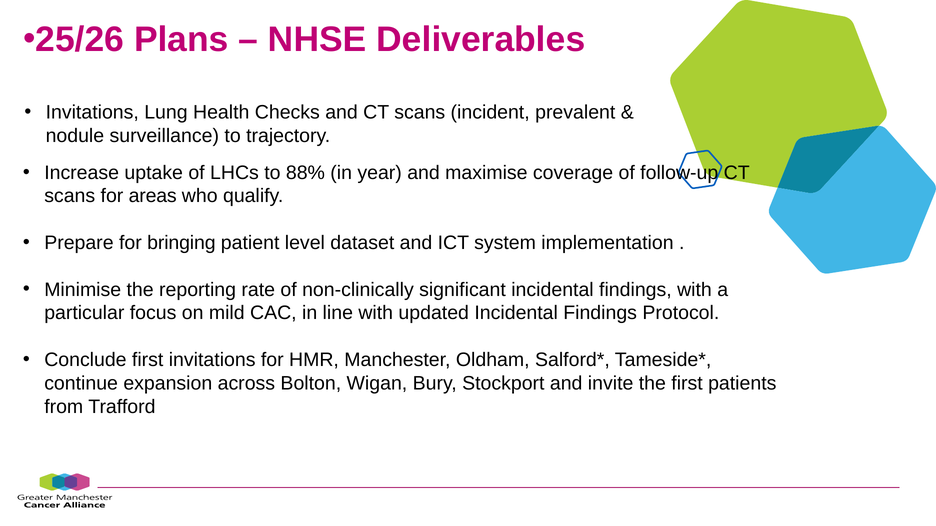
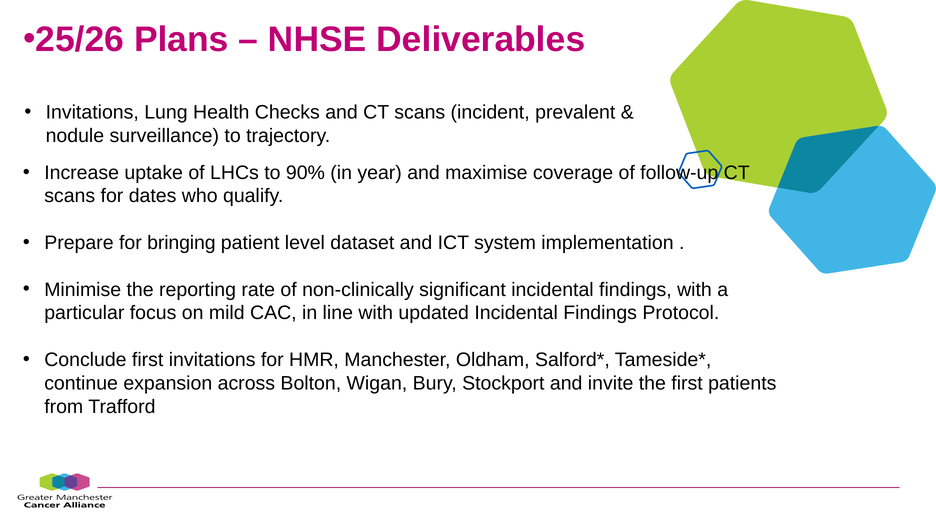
88%: 88% -> 90% (305, 173)
areas: areas -> dates (153, 196)
